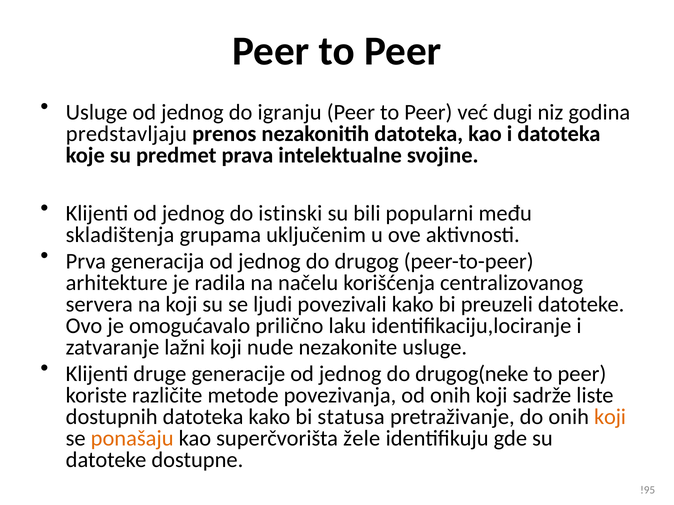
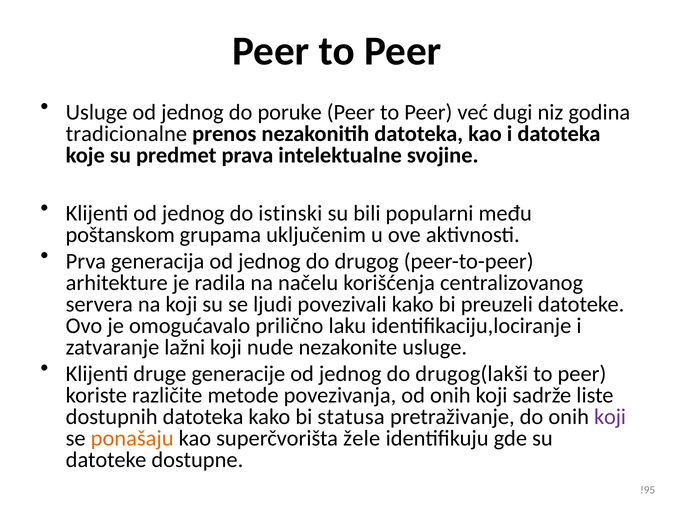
igranju: igranju -> poruke (290, 112)
predstavljaju: predstavljaju -> tradicionalne (126, 134)
skladištenja: skladištenja -> poštanskom (120, 235)
drugog(neke: drugog(neke -> drugog(lakši (472, 374)
koji colour: orange -> purple (610, 417)
